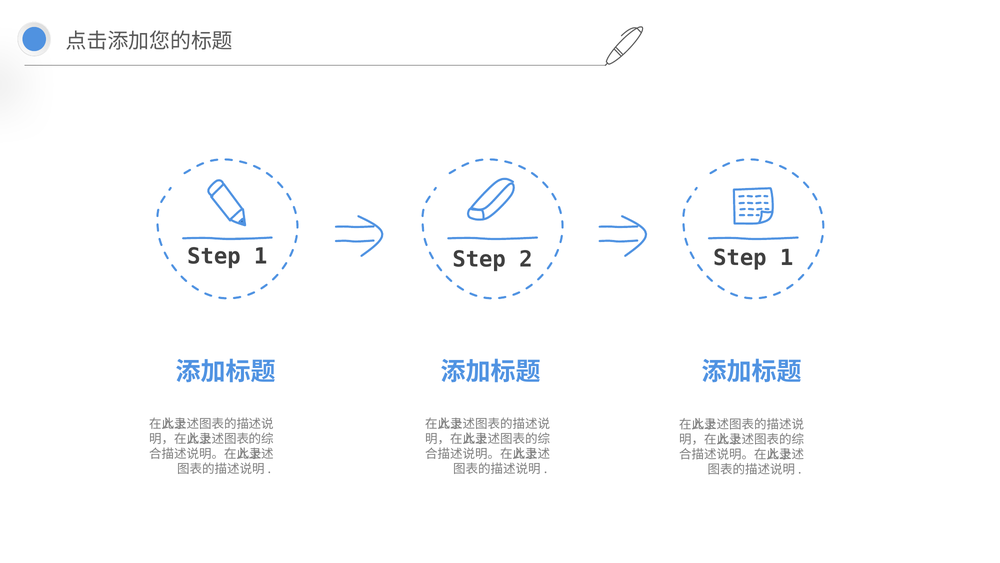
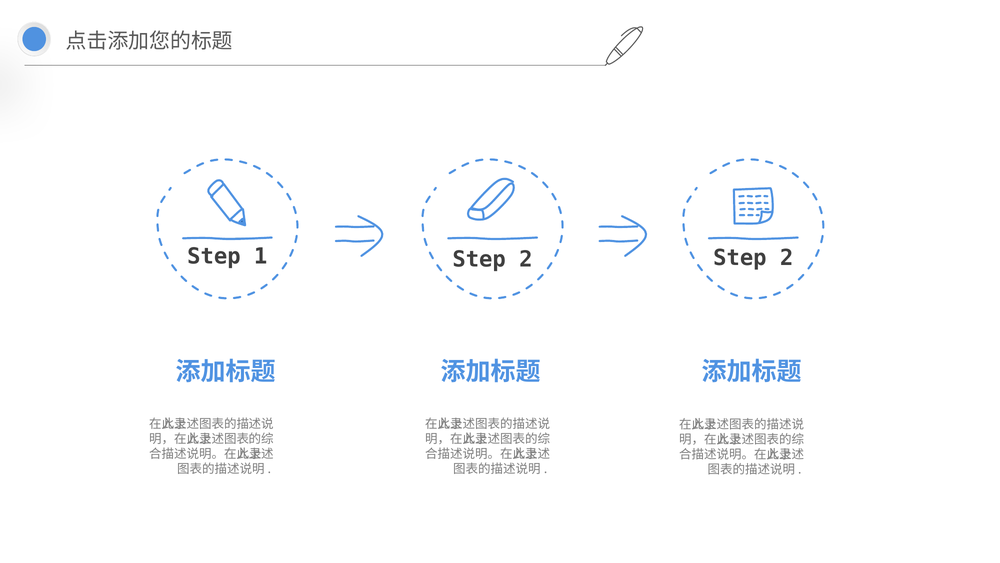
2 Step 1: 1 -> 2 (787, 258)
